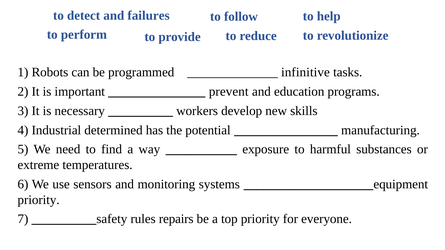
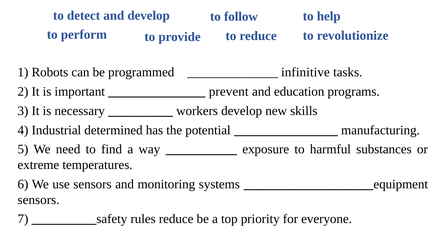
and failures: failures -> develop (149, 16)
priority: priority -> sensors (39, 200)
rules repairs: repairs -> reduce (176, 219)
